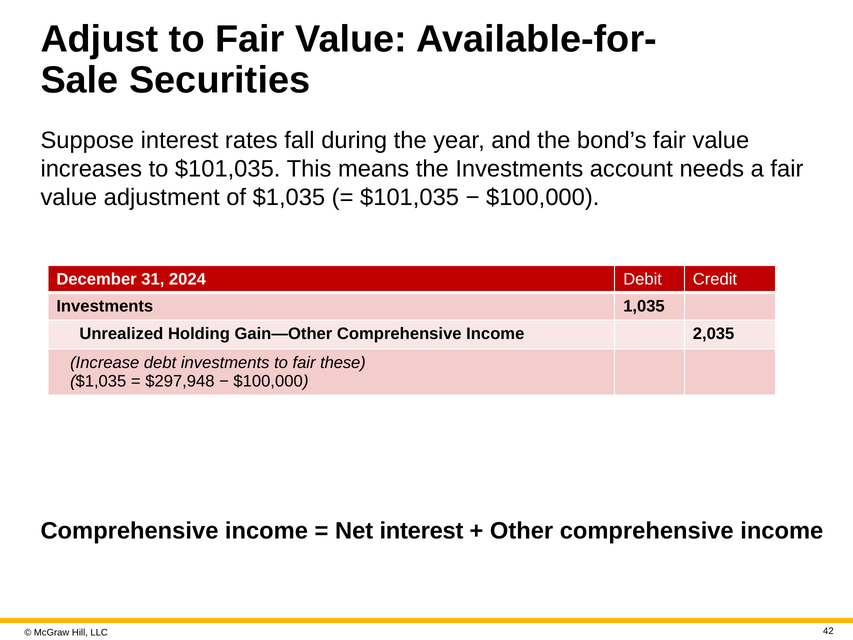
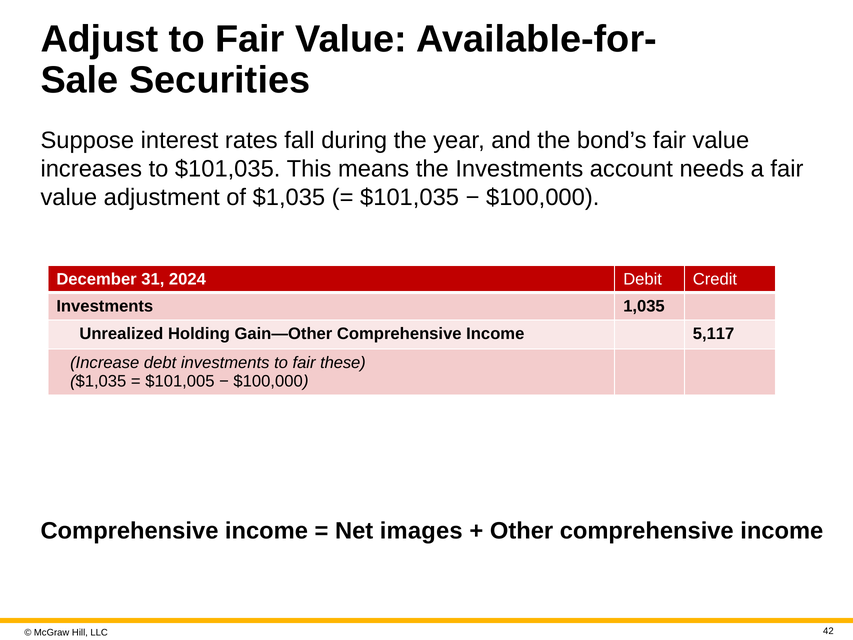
2,035: 2,035 -> 5,117 (714, 334)
$297,948: $297,948 -> $101,005 (180, 381)
Net interest: interest -> images (421, 531)
